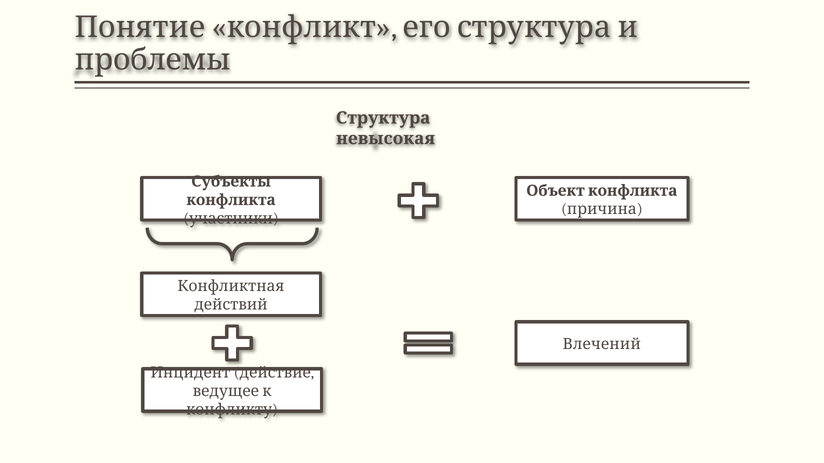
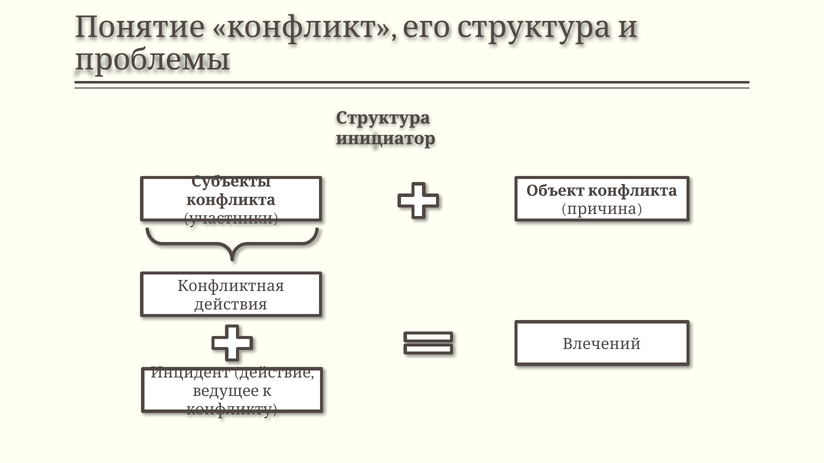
невысокая: невысокая -> инициатор (386, 139)
действий: действий -> действия (231, 305)
